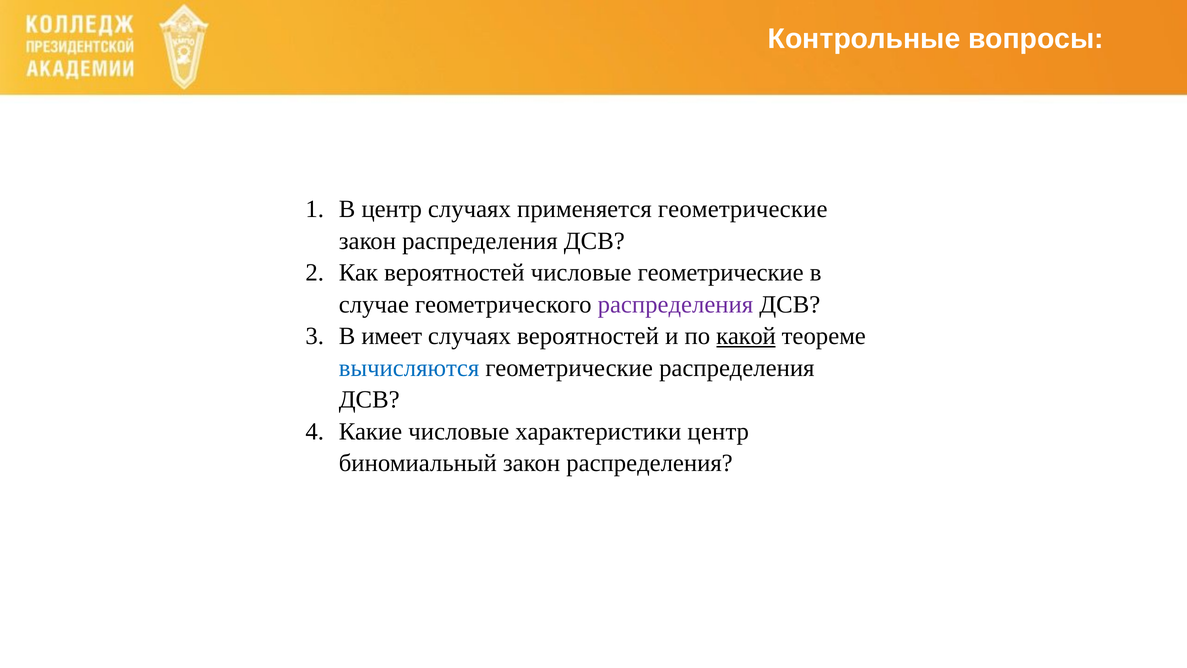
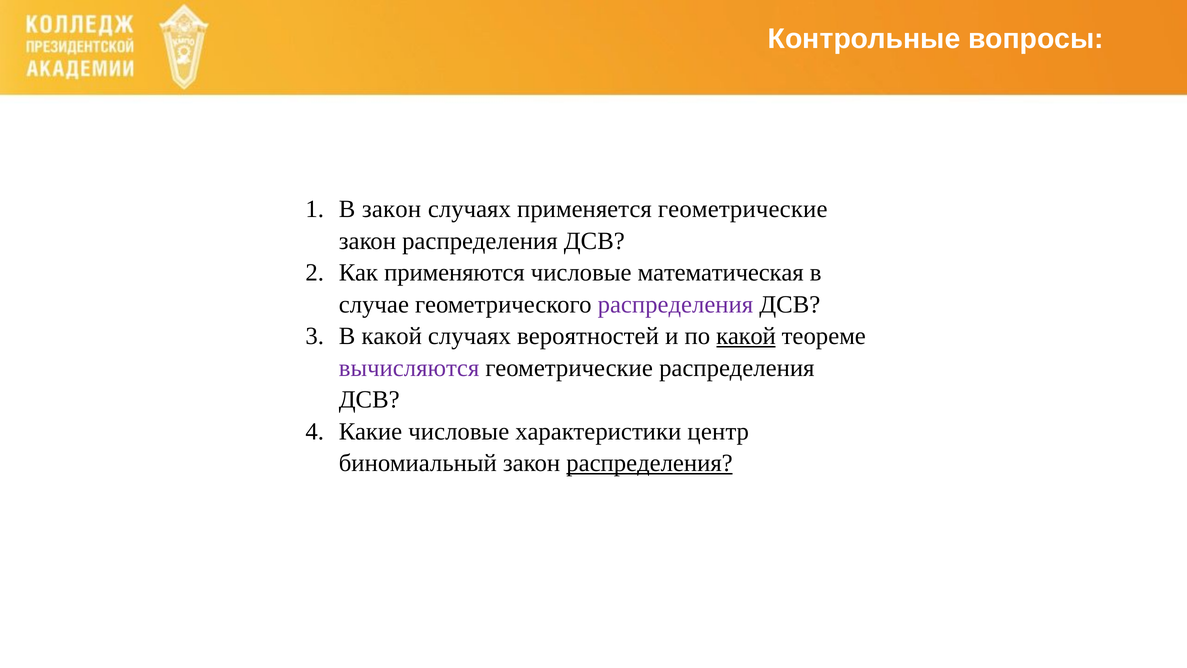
В центр: центр -> закон (392, 209)
Как вероятностей: вероятностей -> применяются (454, 273)
числовые геометрические: геометрические -> математическая (721, 273)
В имеет: имеет -> какой (392, 336)
вычисляются colour: blue -> purple (409, 368)
распределения underline: none -> present (650, 463)
